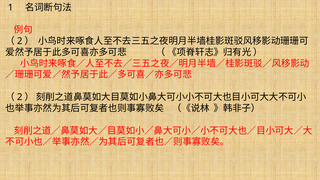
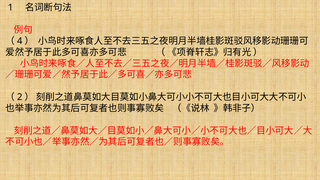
2: 2 -> 4 (20, 41)
